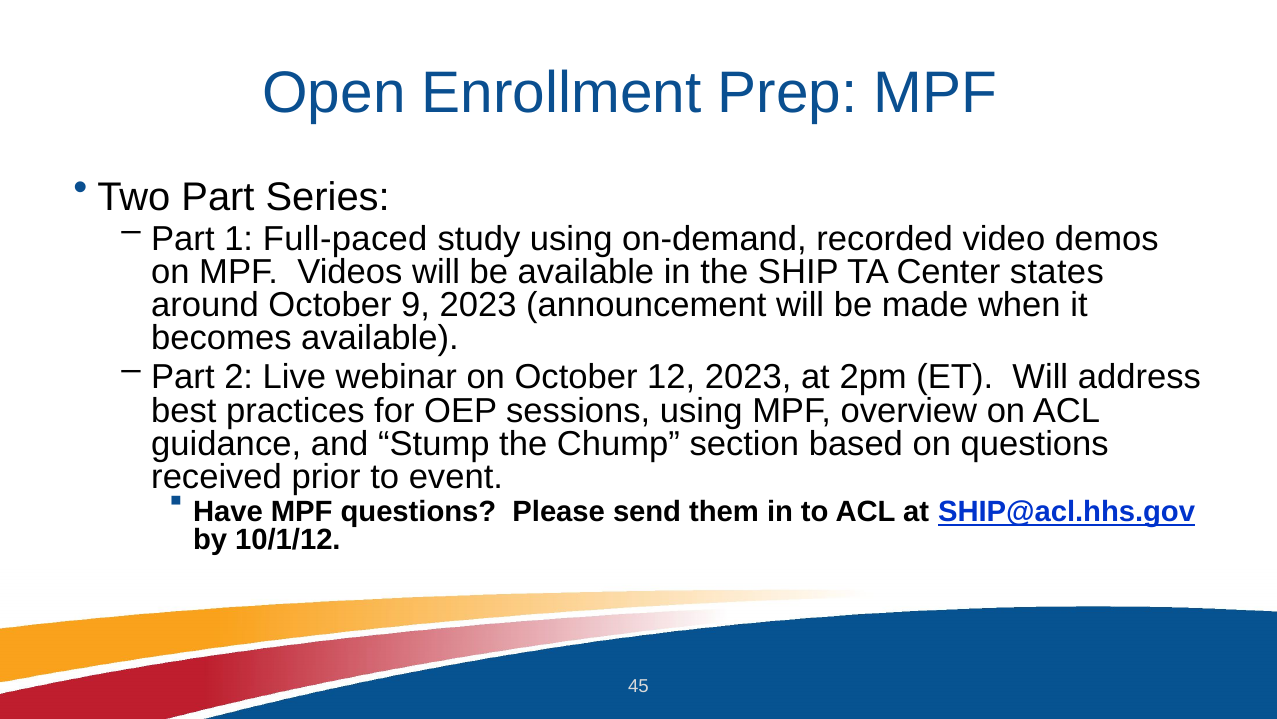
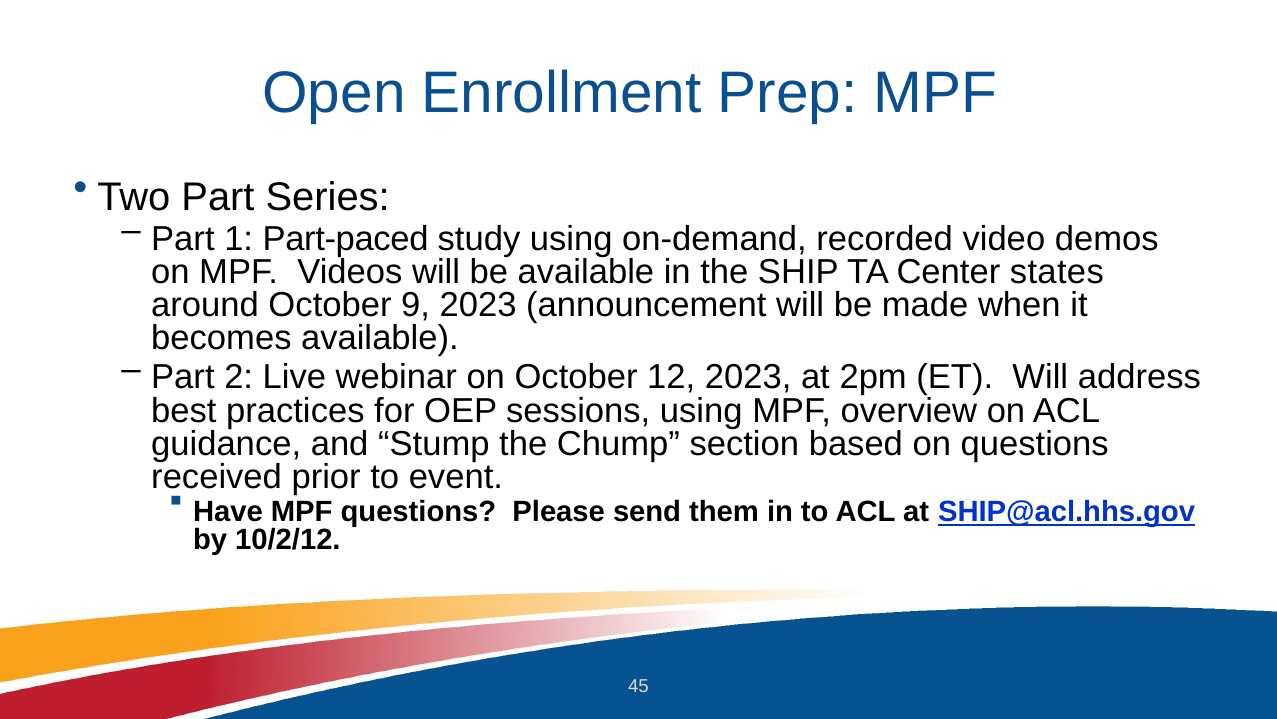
Full-paced: Full-paced -> Part-paced (346, 238)
10/1/12: 10/1/12 -> 10/2/12 (288, 540)
